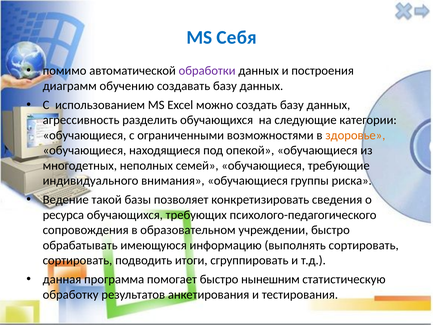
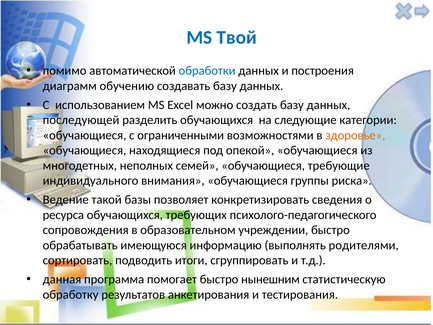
Себя: Себя -> Твой (237, 37)
обработки colour: purple -> blue (207, 71)
агрессивность: агрессивность -> последующей (81, 120)
выполнять сортировать: сортировать -> родителями (364, 245)
